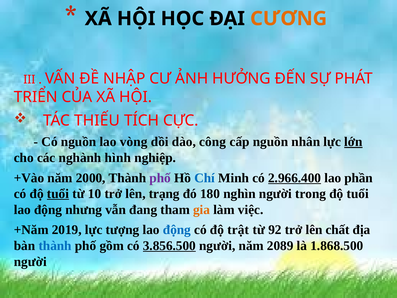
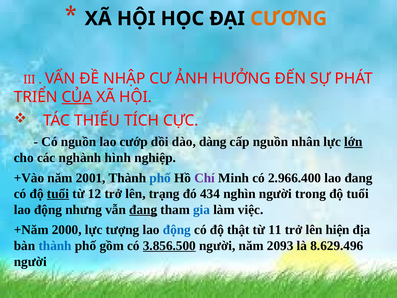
CỦA underline: none -> present (77, 97)
vòng: vòng -> cướp (134, 142)
công: công -> dàng (213, 142)
2000: 2000 -> 2001 (91, 178)
phố colour: purple -> blue (160, 178)
Chí colour: blue -> purple (205, 178)
2.966.400 underline: present -> none (295, 178)
lao phần: phần -> đang (359, 178)
10: 10 -> 12 (95, 194)
180: 180 -> 434 (210, 194)
đang underline: none -> present (143, 209)
gia colour: orange -> blue (202, 209)
2019: 2019 -> 2000 (67, 230)
trật: trật -> thật (238, 230)
92: 92 -> 11 (275, 230)
chất: chất -> hiện (338, 230)
2089: 2089 -> 2093 (280, 246)
1.868.500: 1.868.500 -> 8.629.496 (337, 246)
